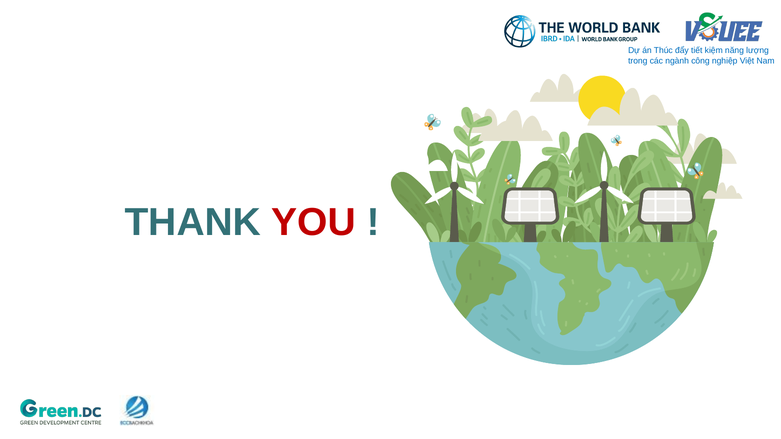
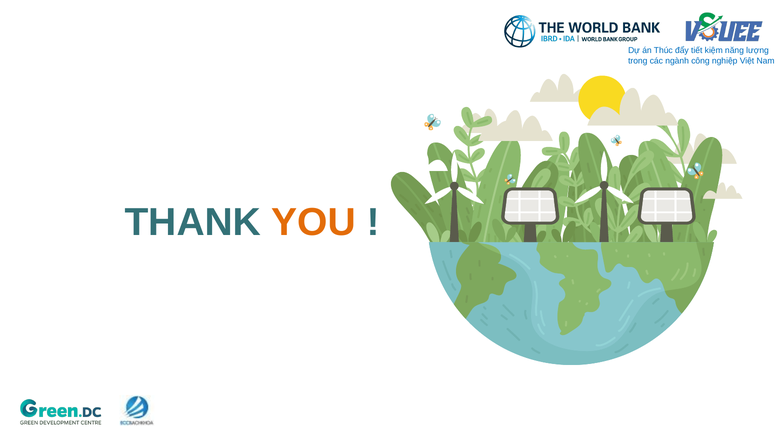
YOU colour: red -> orange (314, 222)
